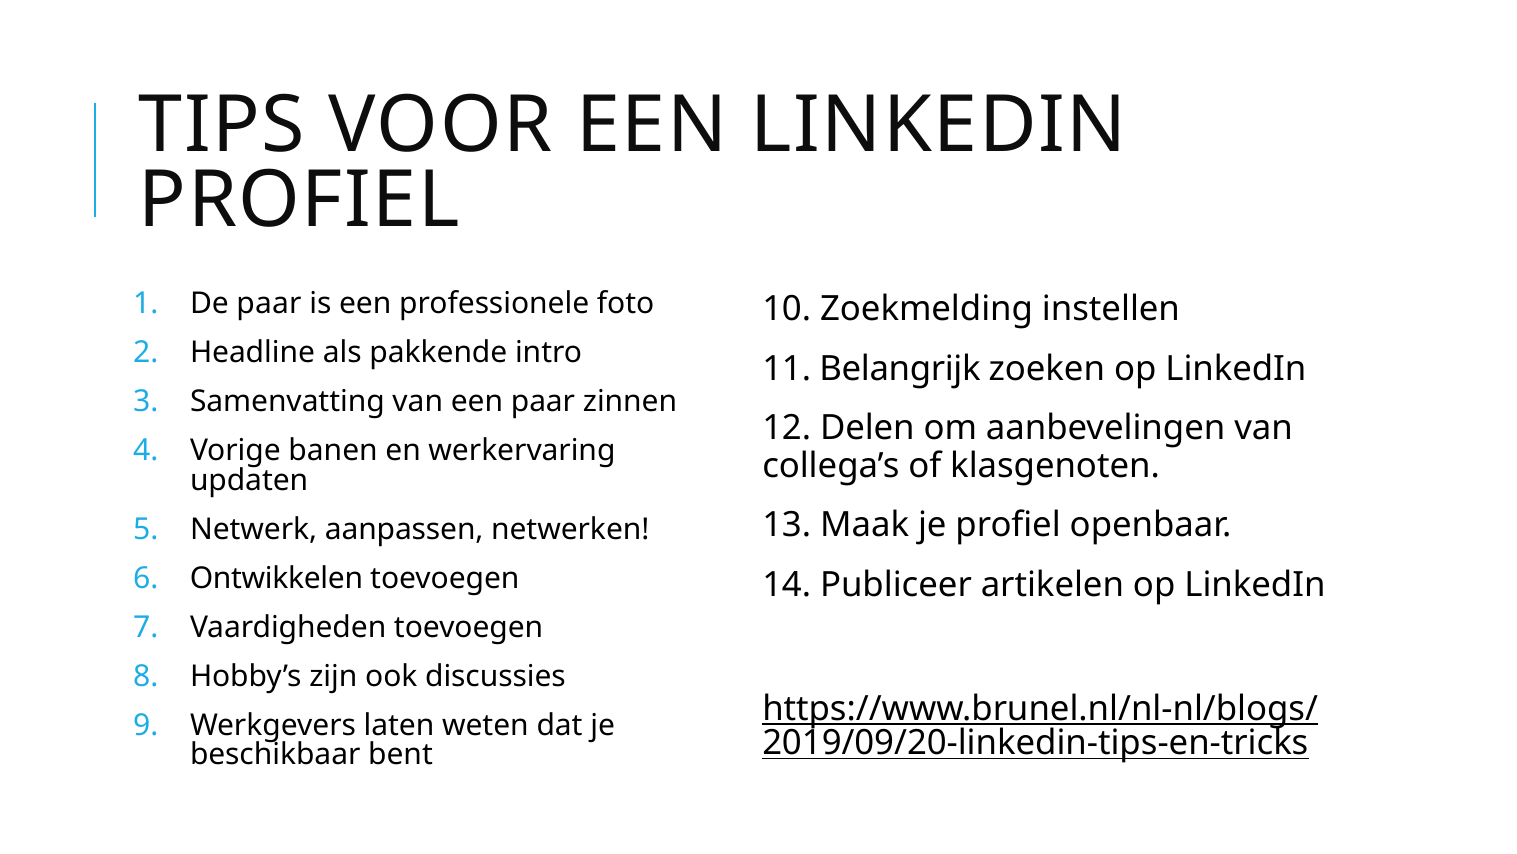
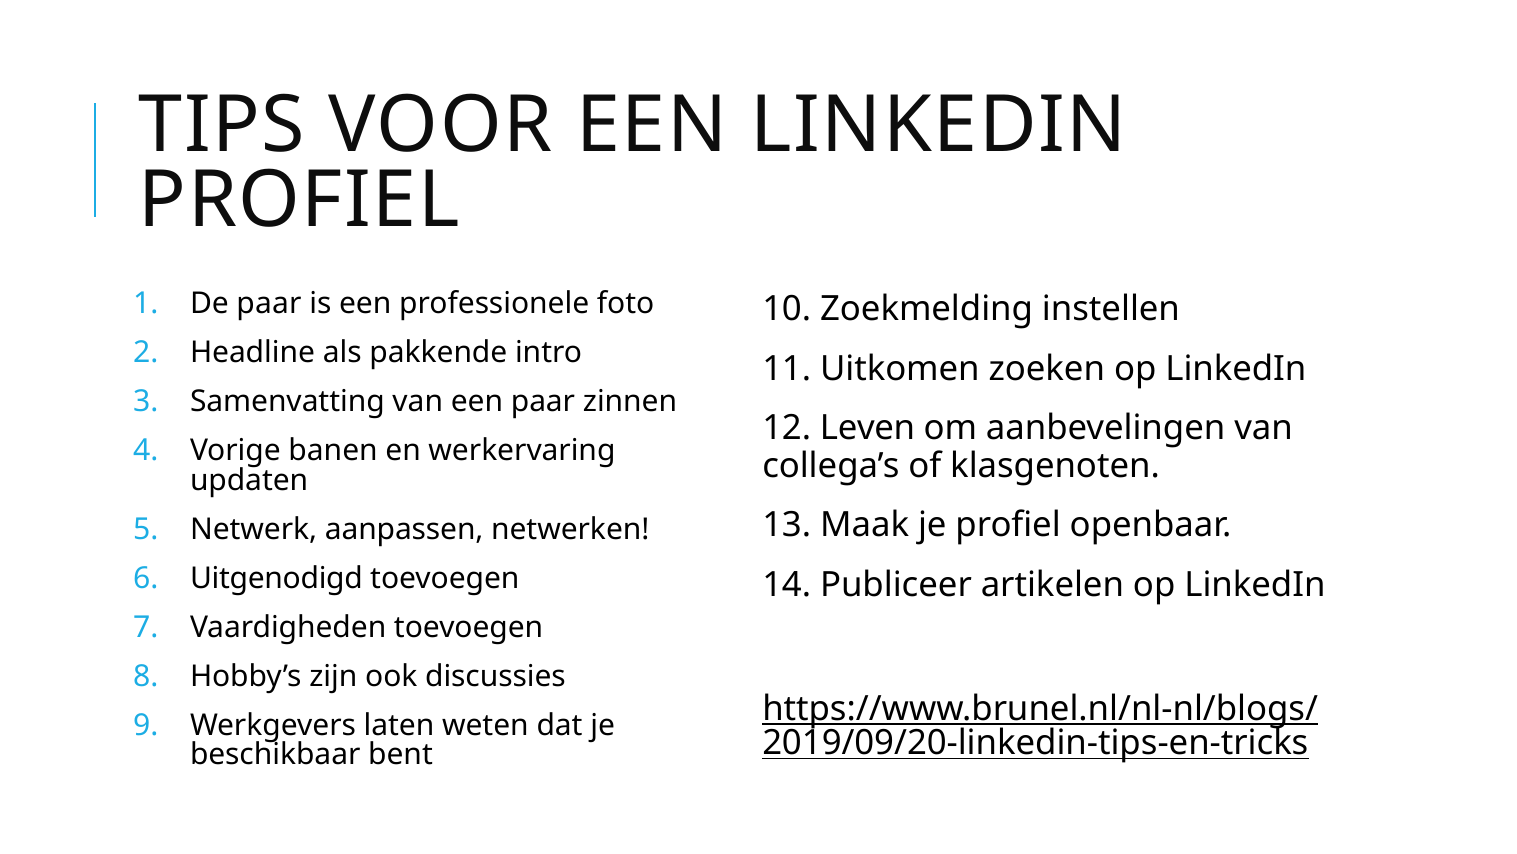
Belangrijk: Belangrijk -> Uitkomen (900, 368)
Delen: Delen -> Leven (867, 428)
Ontwikkelen: Ontwikkelen -> Uitgenodigd (276, 578)
